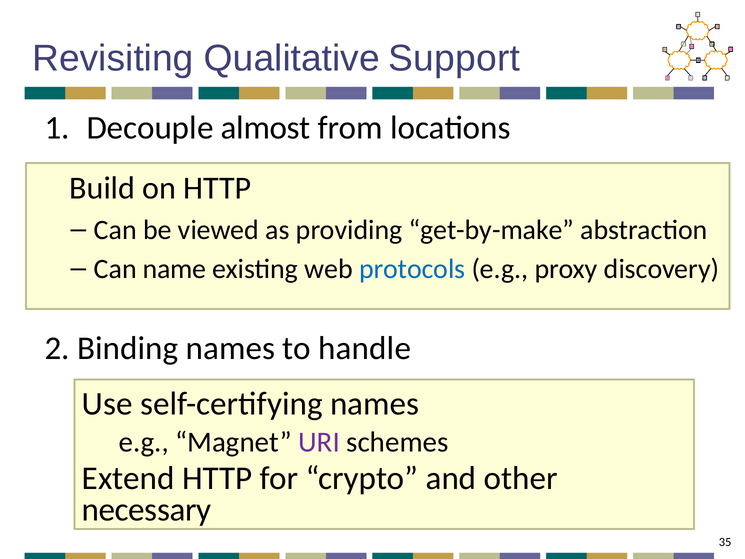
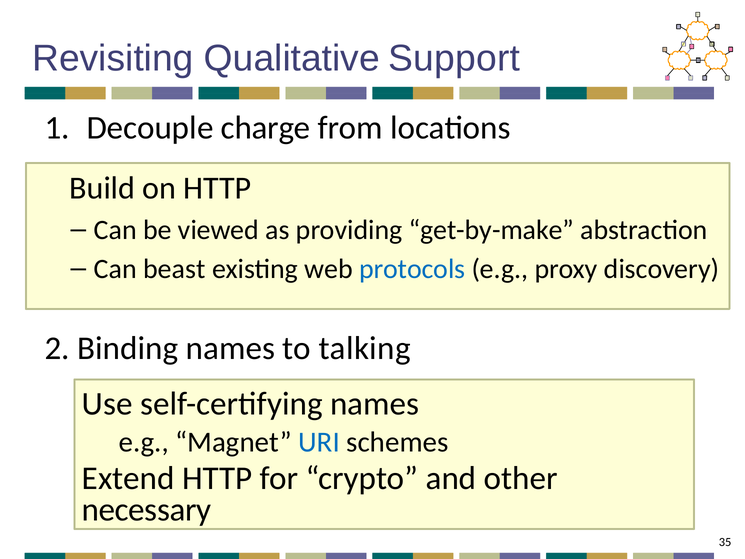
almost: almost -> charge (266, 128)
name: name -> beast (174, 269)
handle: handle -> talking (365, 348)
URI colour: purple -> blue (319, 442)
